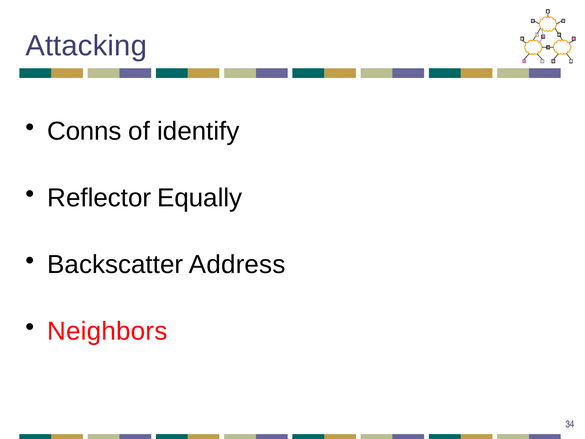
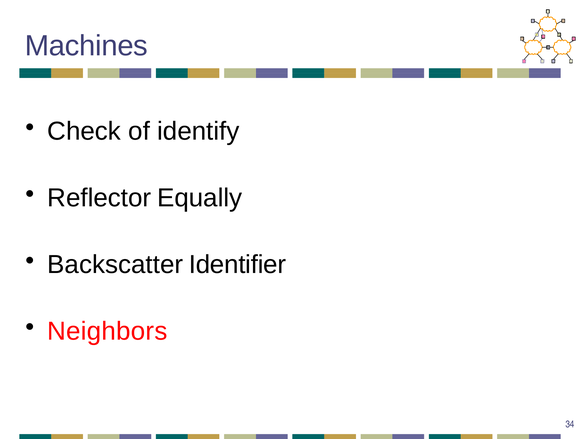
Attacking: Attacking -> Machines (86, 46)
Conns: Conns -> Check (84, 131)
Address: Address -> Identifier (237, 264)
